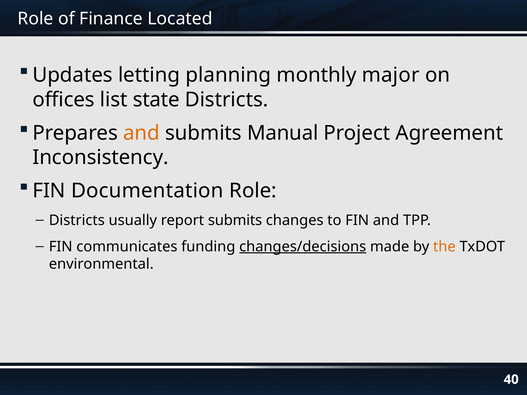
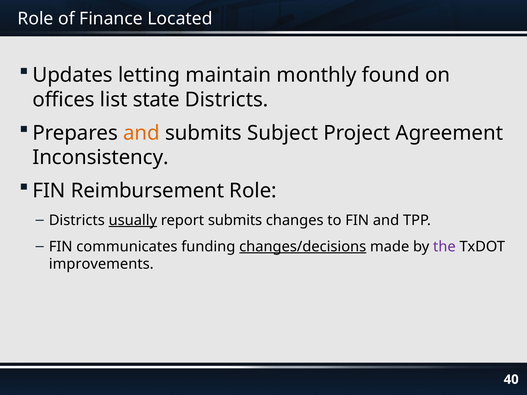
planning: planning -> maintain (228, 75)
major: major -> found (391, 75)
Manual: Manual -> Subject (283, 133)
Documentation: Documentation -> Reimbursement (147, 191)
usually underline: none -> present (133, 220)
the colour: orange -> purple (444, 247)
environmental: environmental -> improvements (101, 264)
